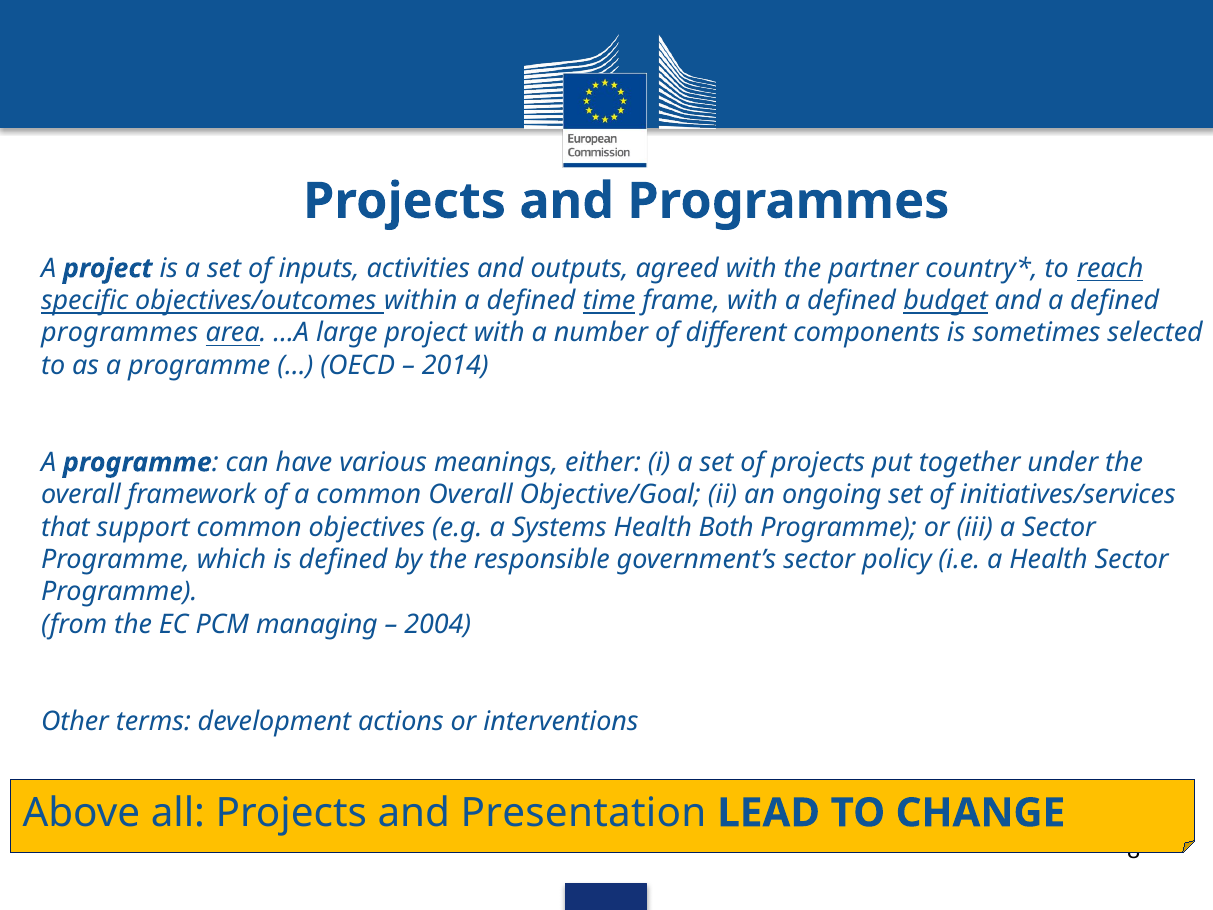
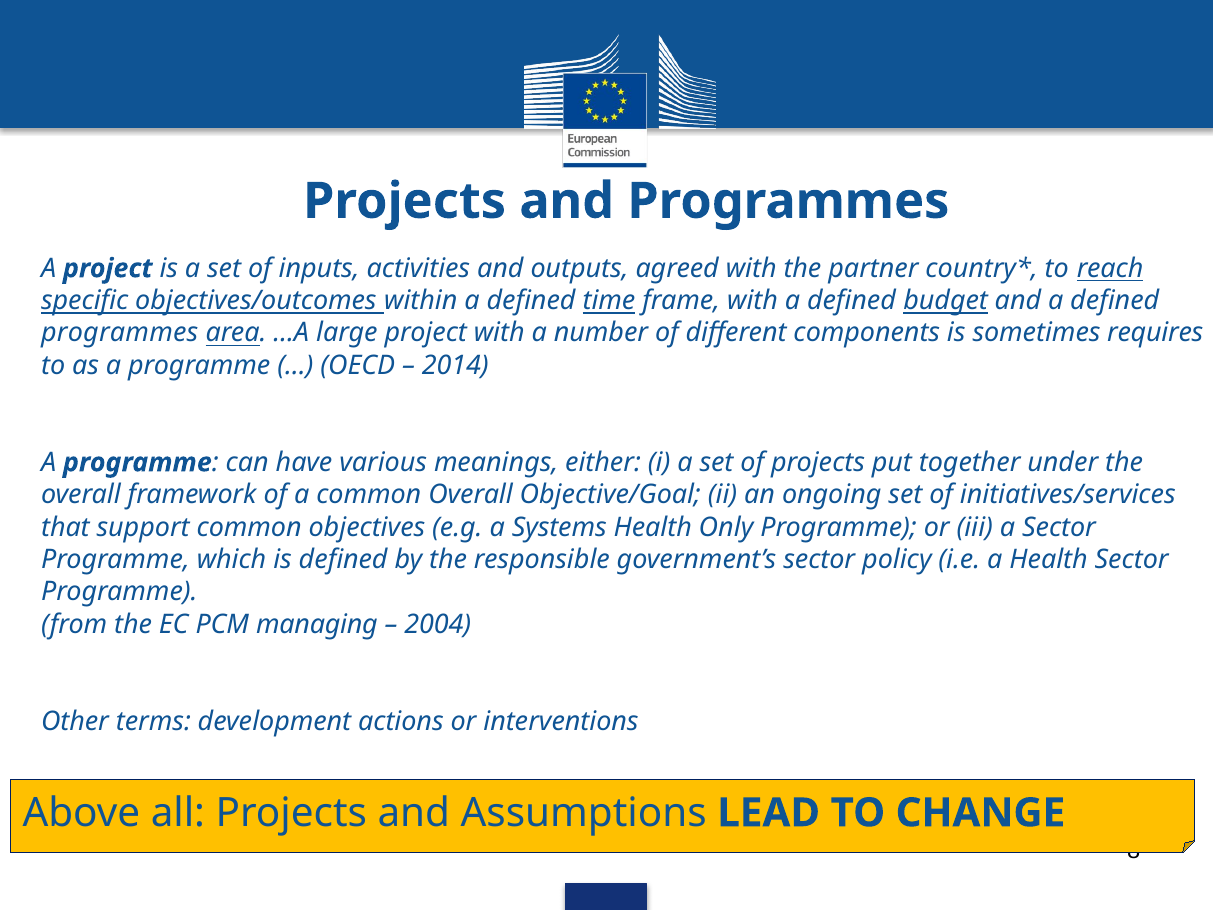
selected: selected -> requires (1155, 333)
Both: Both -> Only (726, 527)
Presentation: Presentation -> Assumptions (584, 813)
